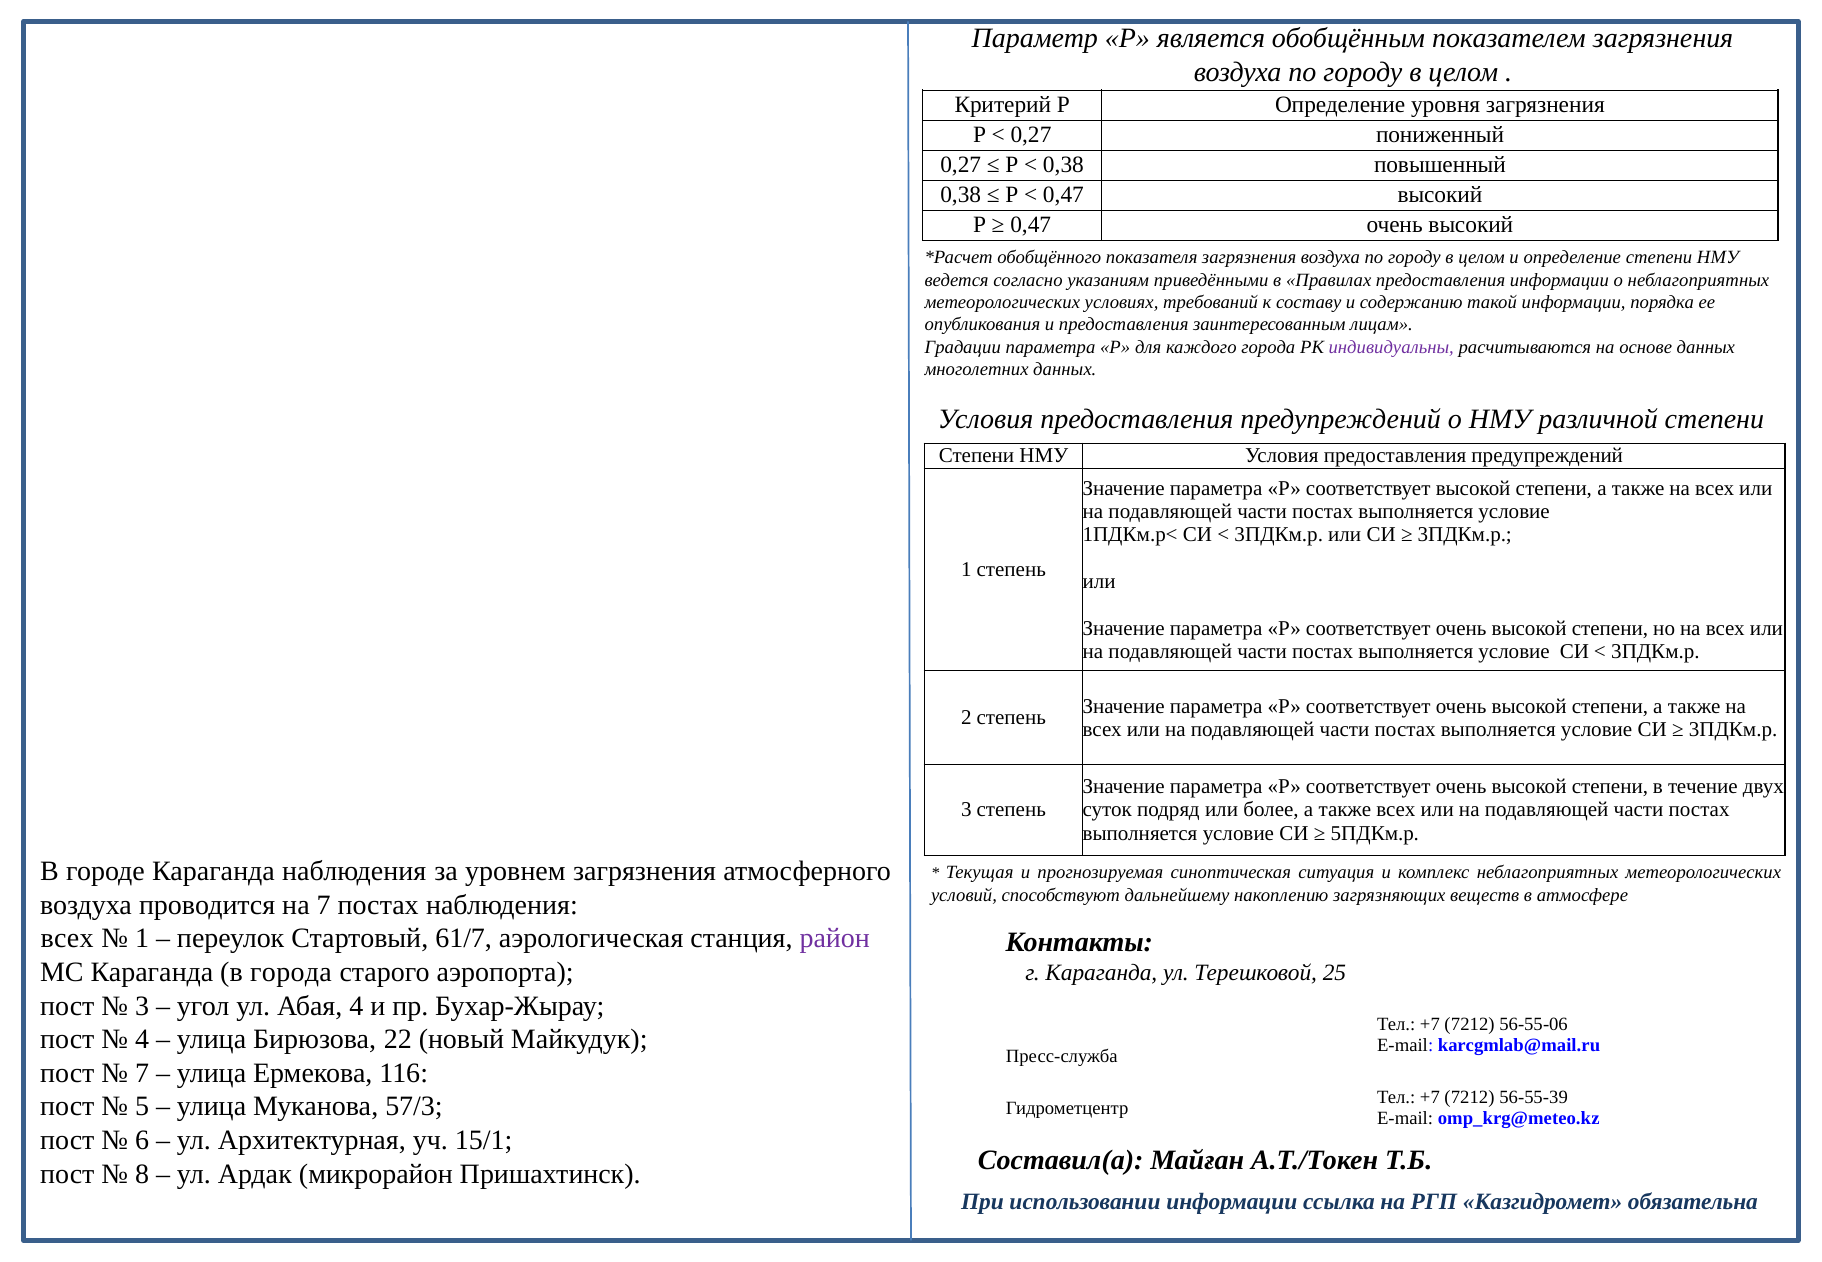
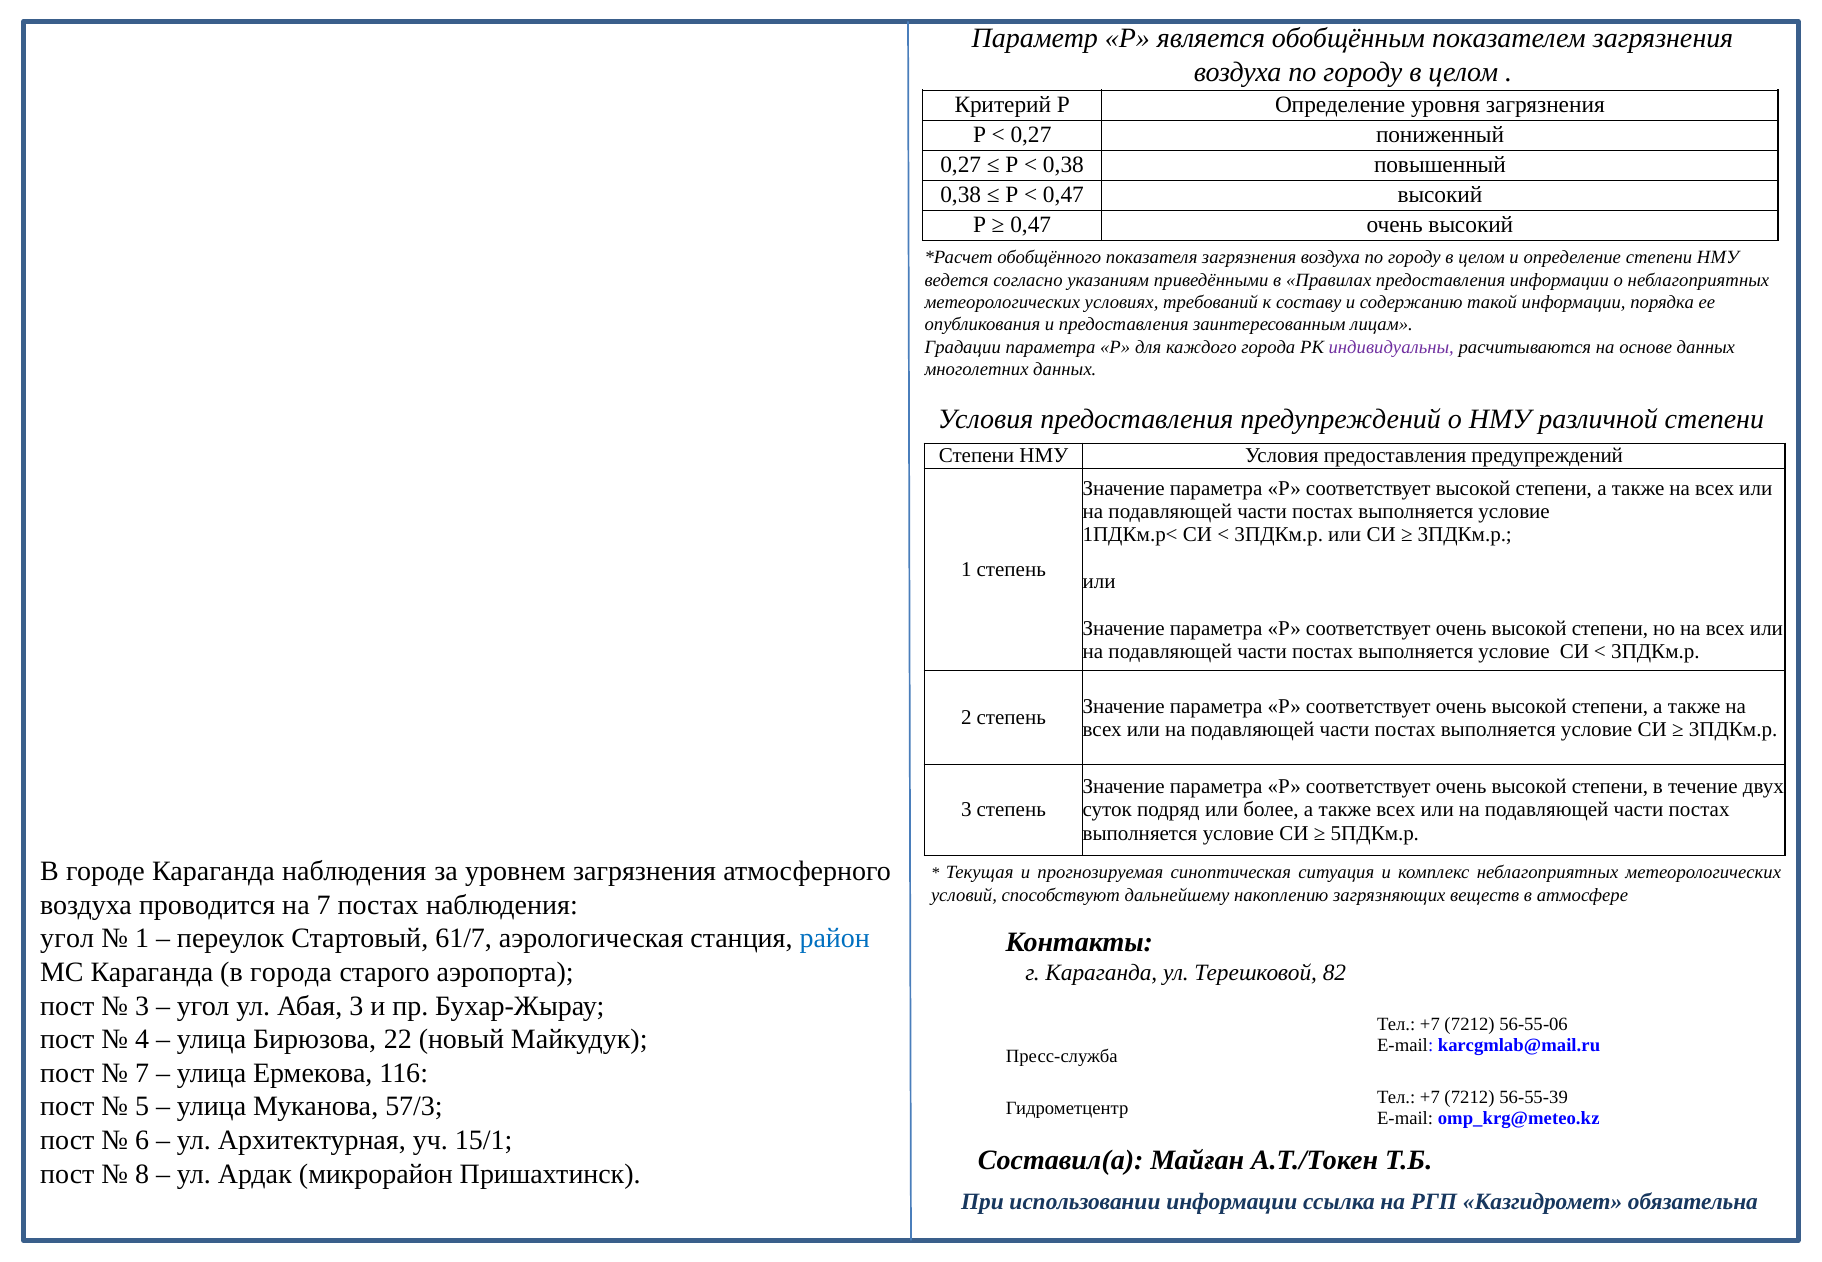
всех: всех -> угол (67, 938)
район colour: purple -> blue (835, 938)
25: 25 -> 82 (1334, 973)
Абая 4: 4 -> 3 (356, 1005)
